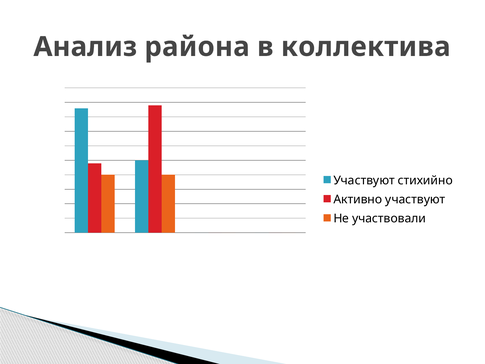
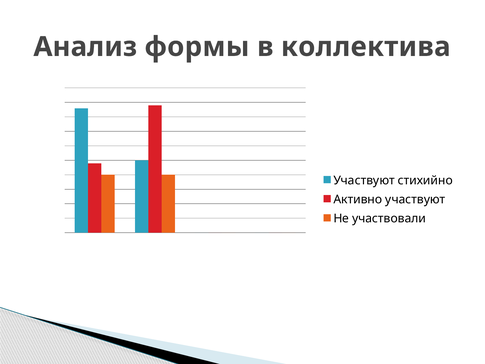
района: района -> формы (197, 47)
